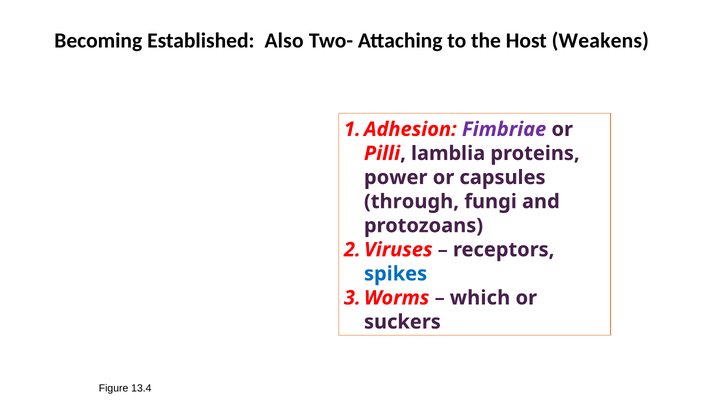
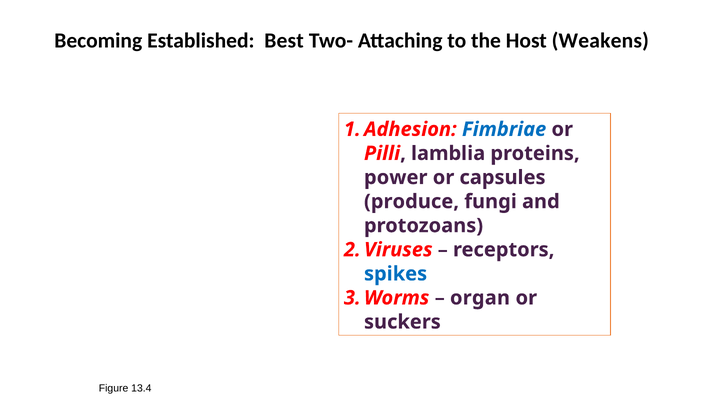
Also: Also -> Best (284, 41)
Fimbriae colour: purple -> blue (504, 129)
through: through -> produce (412, 202)
which: which -> organ (480, 298)
